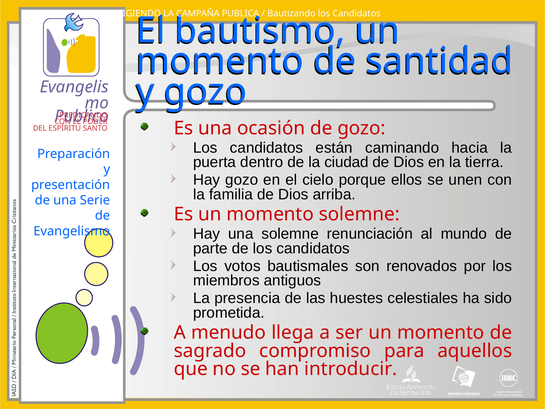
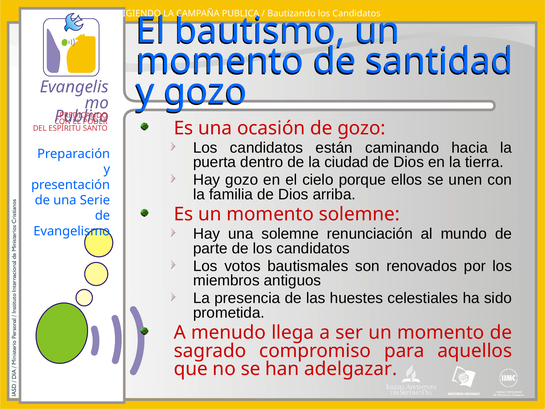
introducir: introducir -> adelgazar (351, 369)
